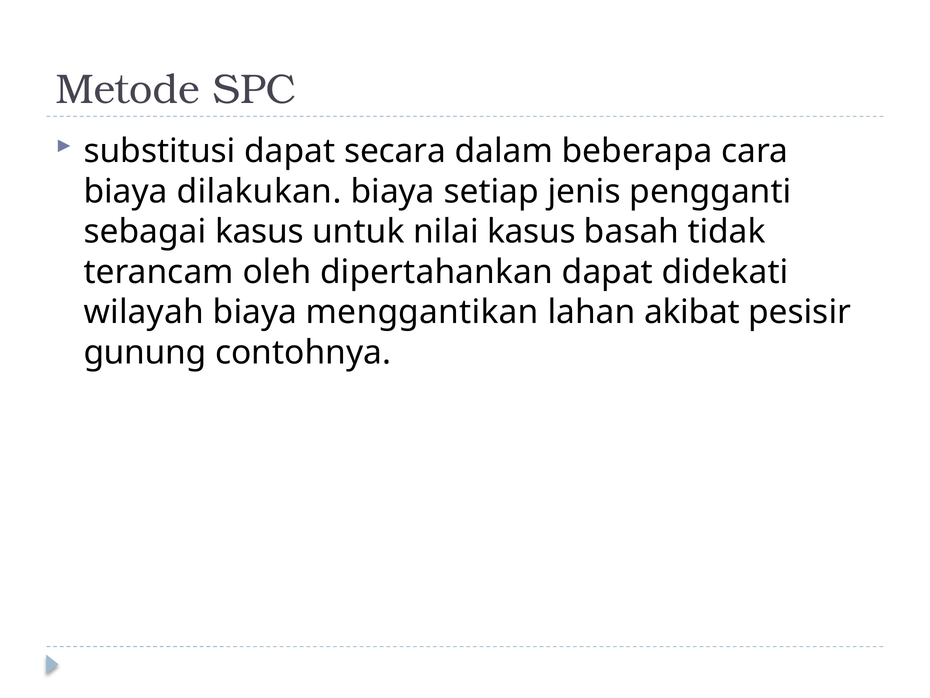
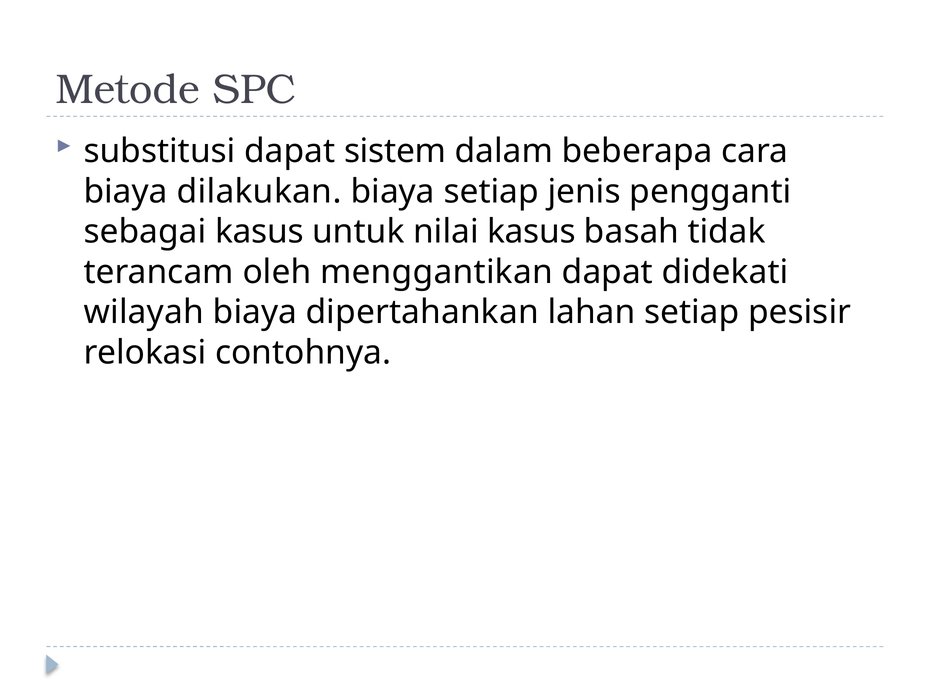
secara: secara -> sistem (395, 151)
dipertahankan: dipertahankan -> menggantikan (436, 272)
menggantikan: menggantikan -> dipertahankan (422, 312)
lahan akibat: akibat -> setiap (692, 312)
gunung: gunung -> relokasi (145, 352)
